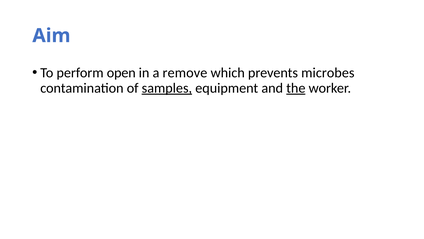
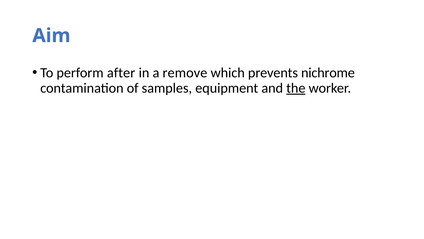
open: open -> after (121, 73)
microbes: microbes -> nichrome (328, 73)
samples underline: present -> none (167, 88)
